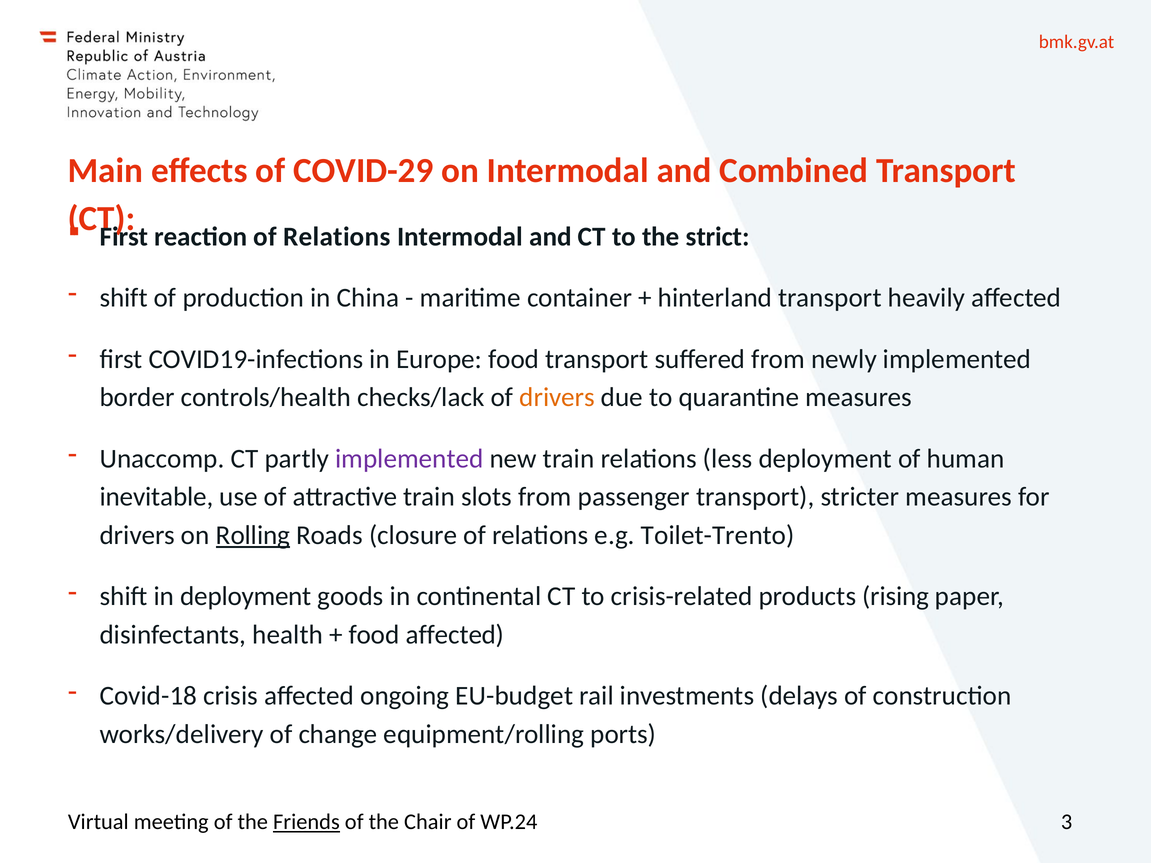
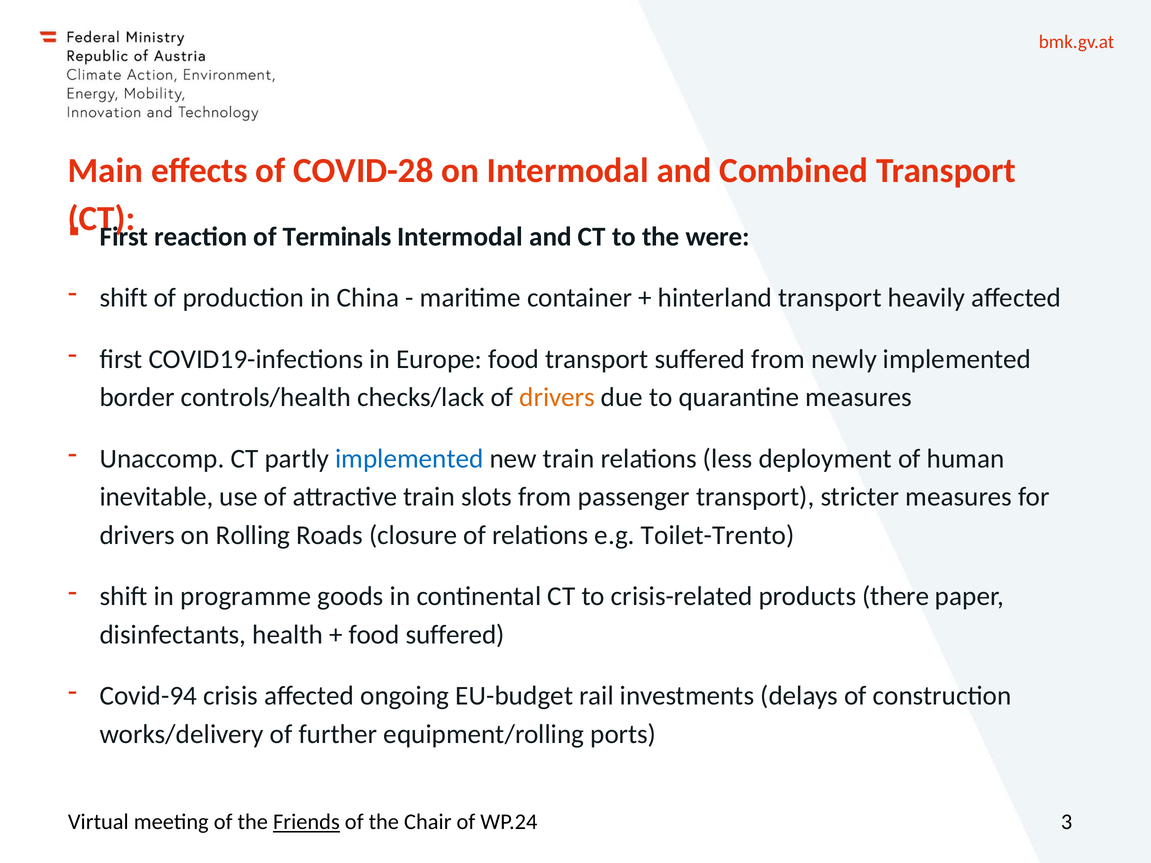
COVID-29: COVID-29 -> COVID-28 (363, 171)
reaction of Relations: Relations -> Terminals (337, 237)
strict: strict -> were (718, 237)
implemented colour: purple -> blue (409, 459)
Rolling underline: present -> none (253, 535)
in deployment: deployment -> programme (246, 597)
rising: rising -> there (896, 597)
food affected: affected -> suffered (455, 635)
Covid-18: Covid-18 -> Covid-94 (148, 696)
change: change -> further (338, 735)
